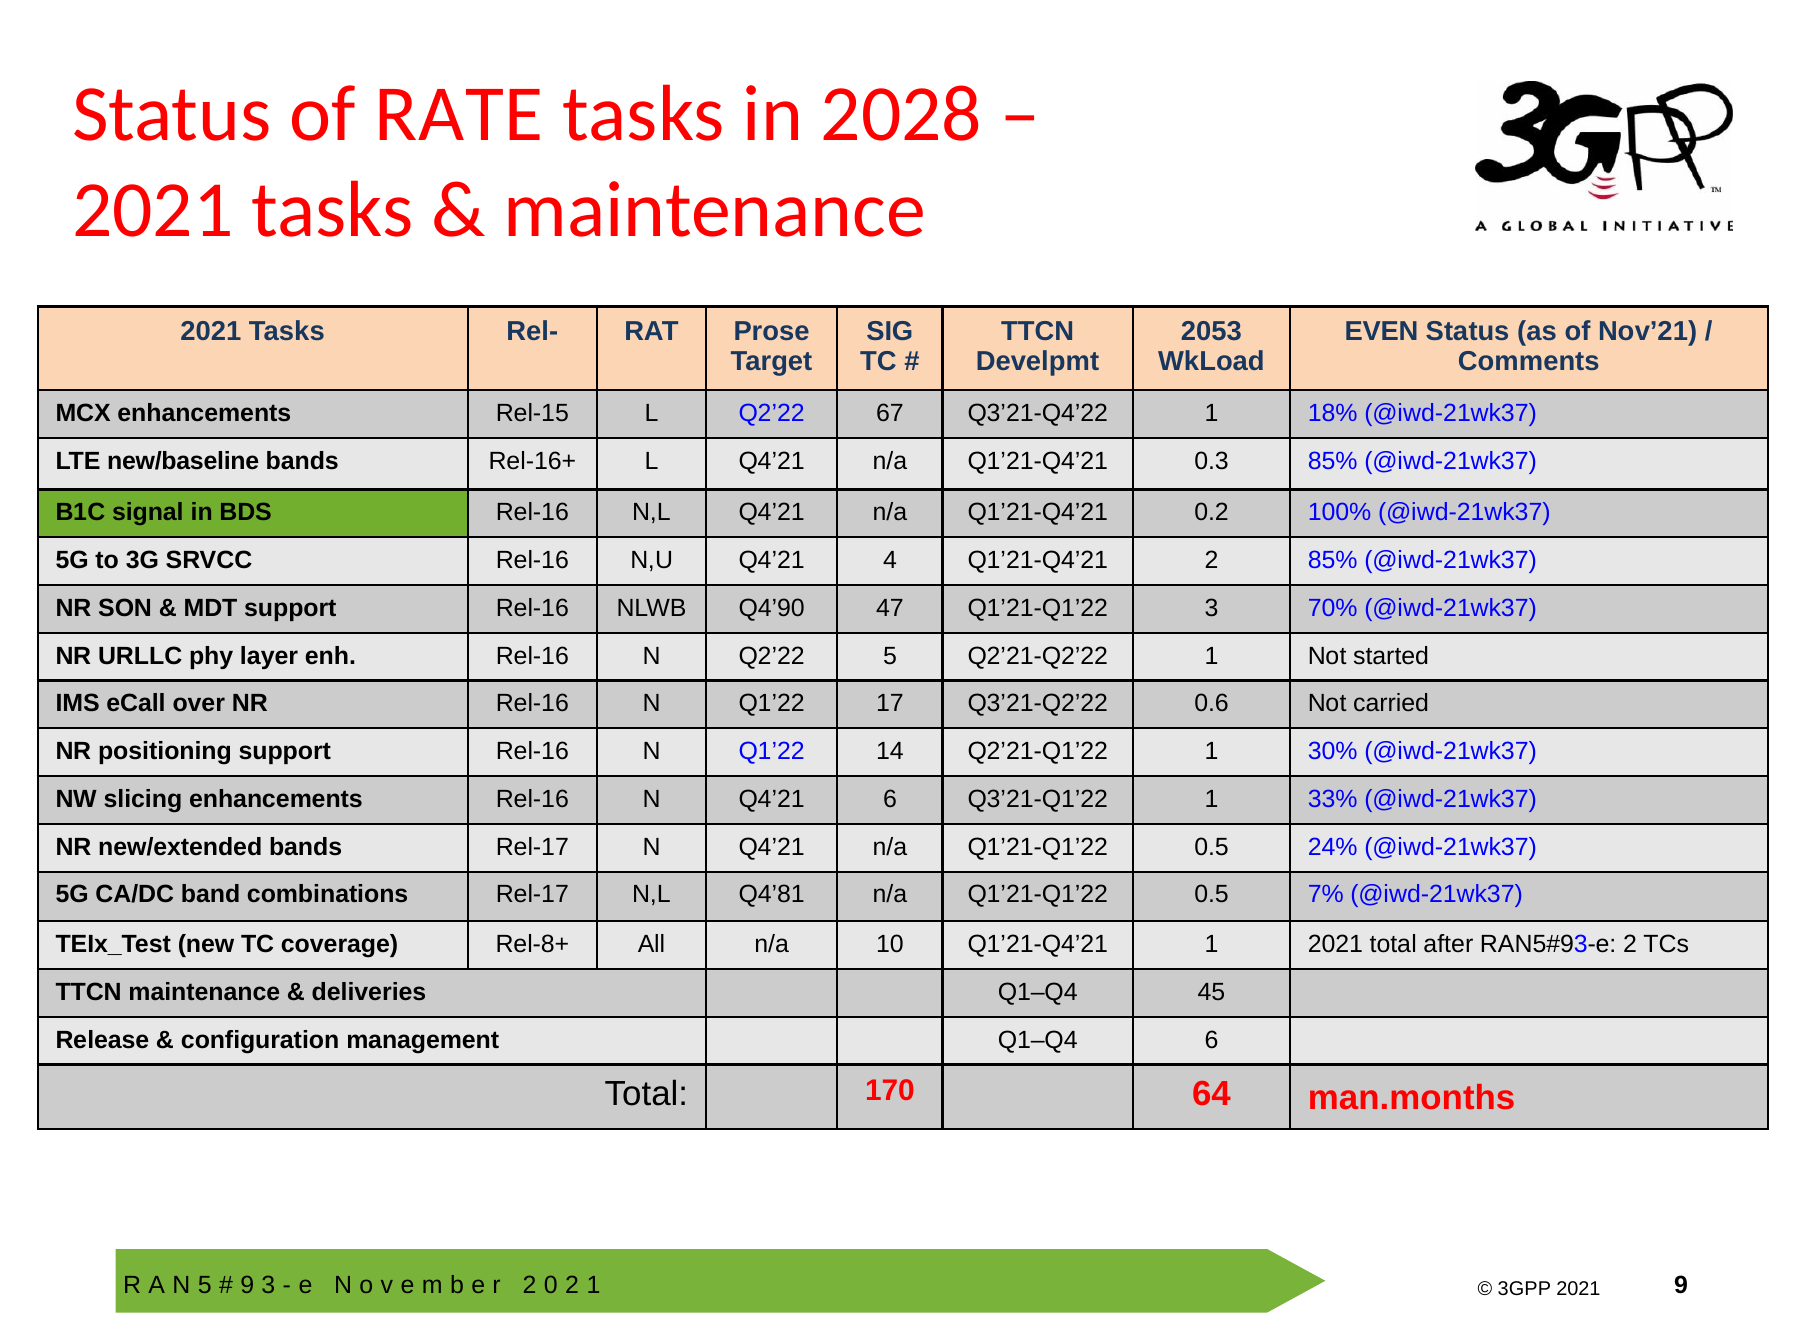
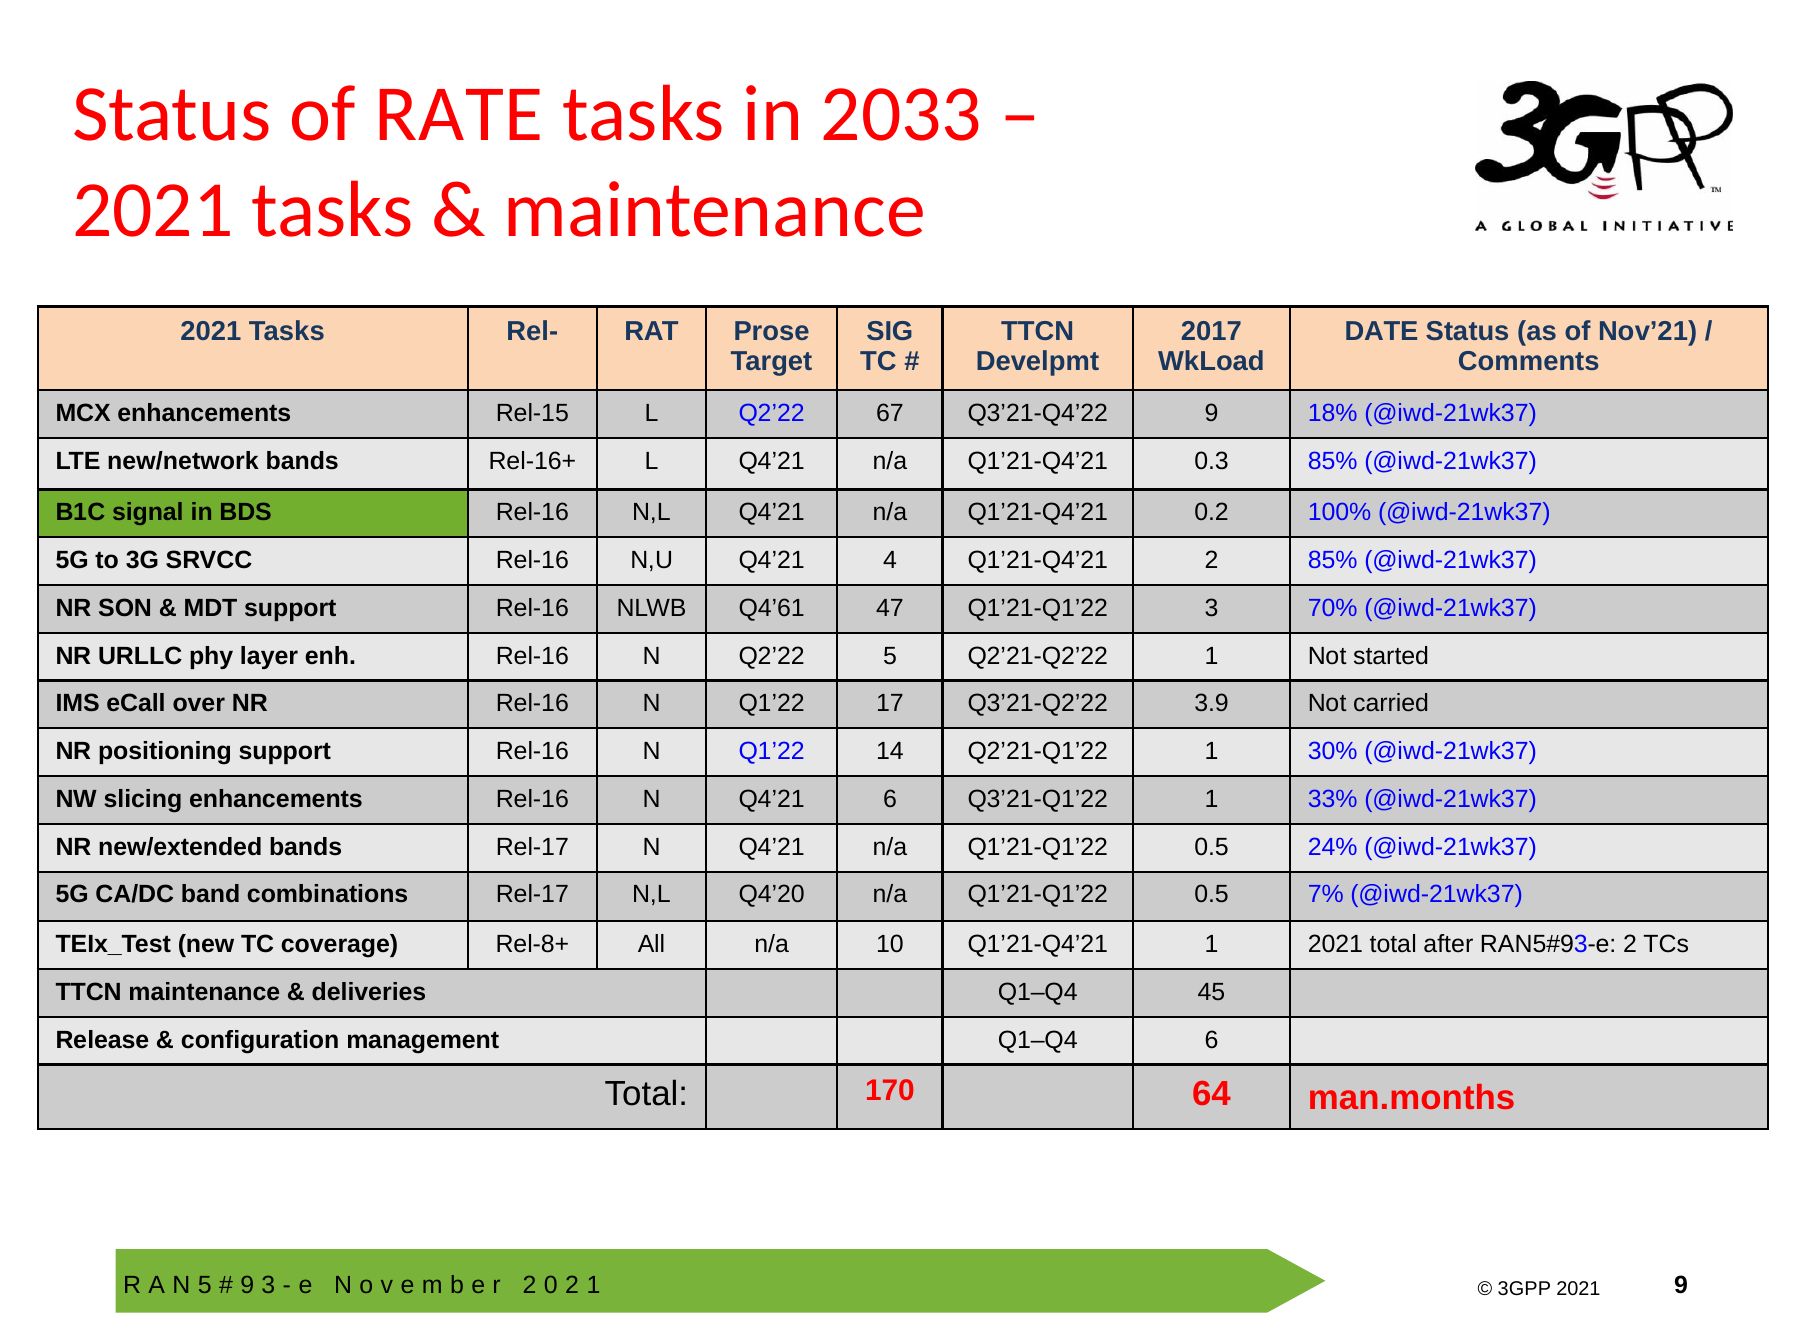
2028: 2028 -> 2033 (902, 115)
2053: 2053 -> 2017 (1211, 331)
EVEN: EVEN -> DATE (1382, 331)
Q3’21-Q4’22 1: 1 -> 9 (1211, 413)
new/baseline: new/baseline -> new/network (183, 461)
Q4’90: Q4’90 -> Q4’61 (772, 608)
0.6: 0.6 -> 3.9 (1212, 704)
Q4’81: Q4’81 -> Q4’20 (772, 895)
